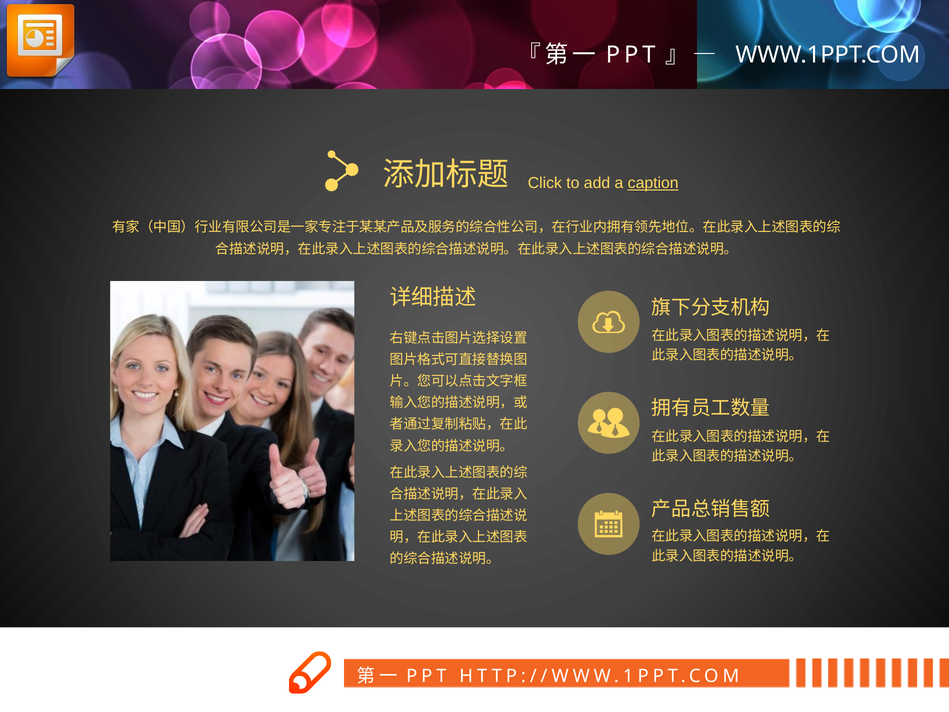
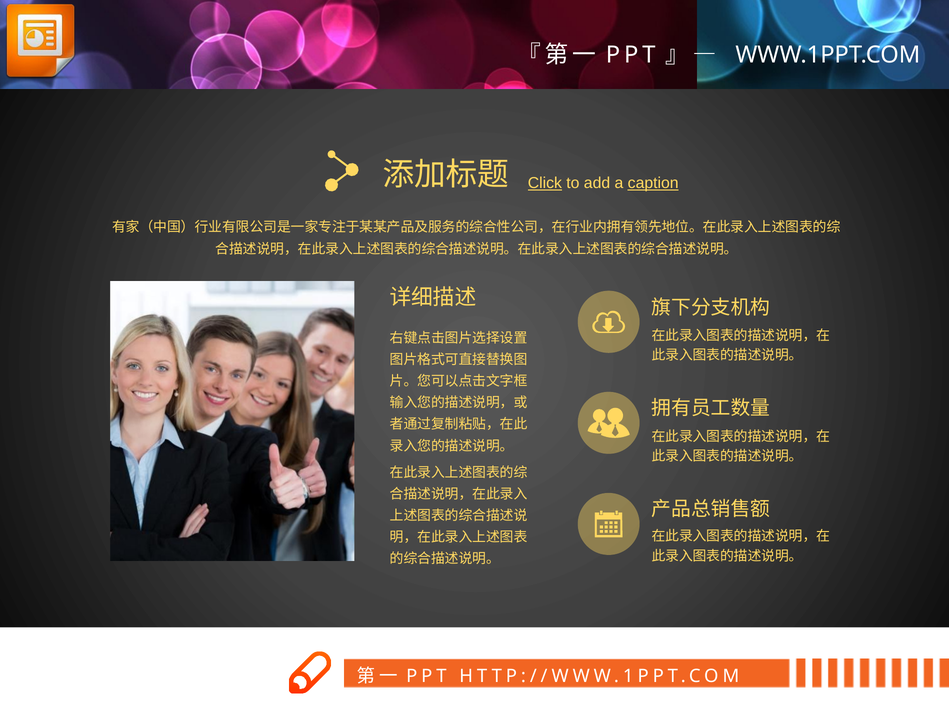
Click underline: none -> present (545, 183)
